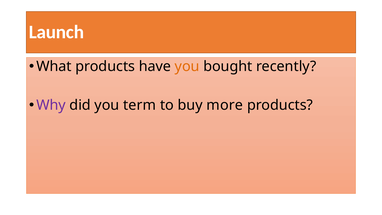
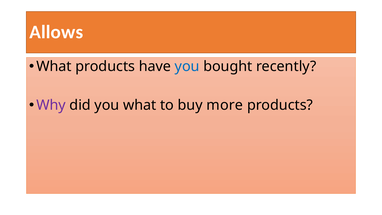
Launch: Launch -> Allows (56, 32)
you colour: orange -> blue (187, 66)
you term: term -> what (140, 105)
